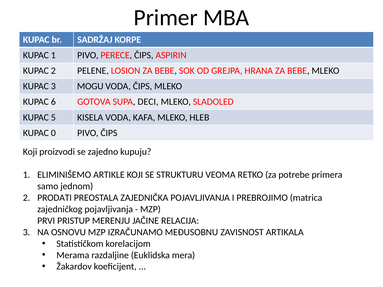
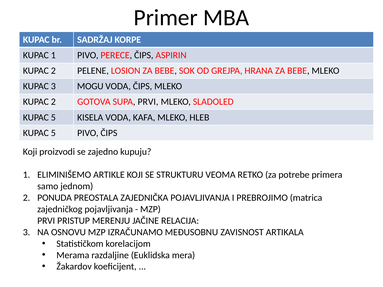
6: 6 -> 2 (53, 102)
SUPA DECI: DECI -> PRVI (148, 102)
0: 0 -> 5 (53, 133)
PRODATI: PRODATI -> PONUDA (55, 198)
